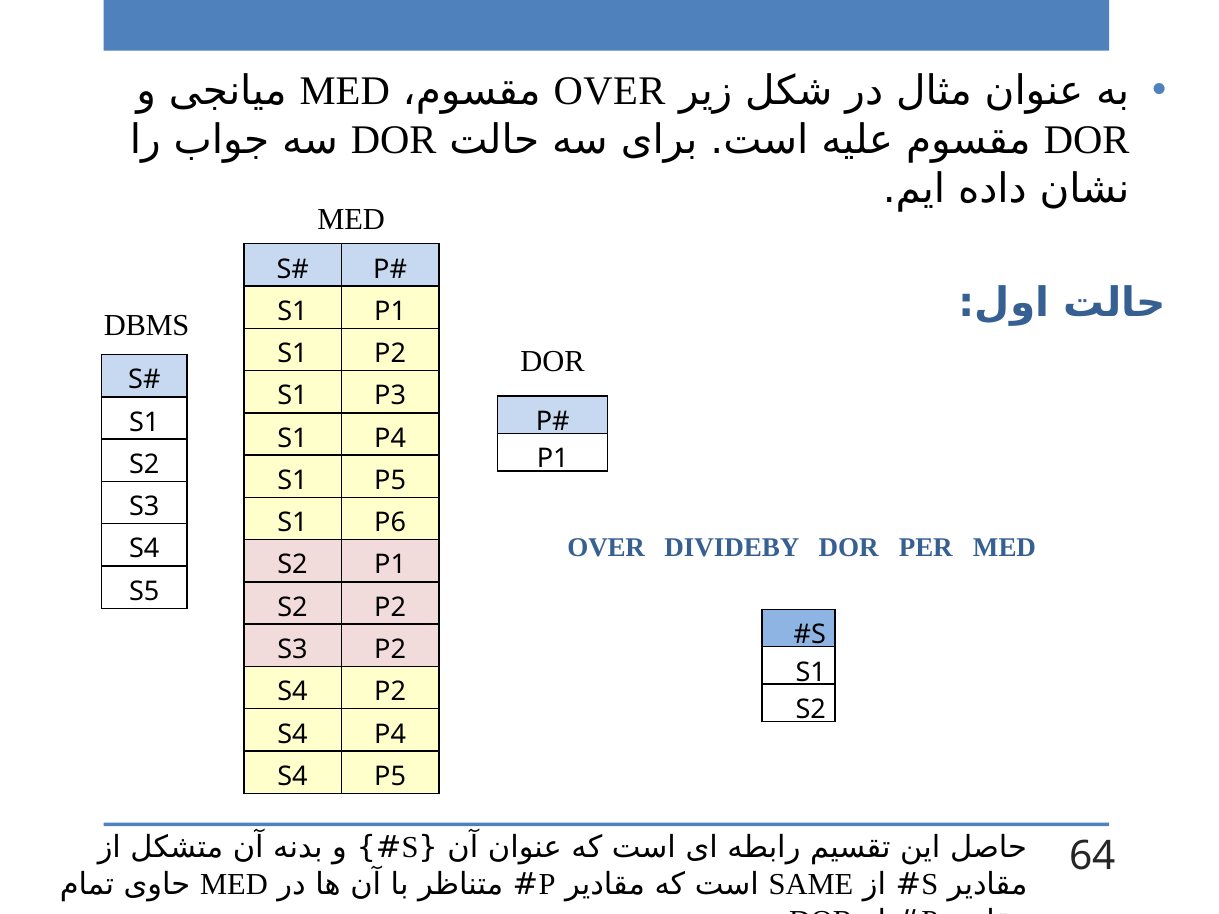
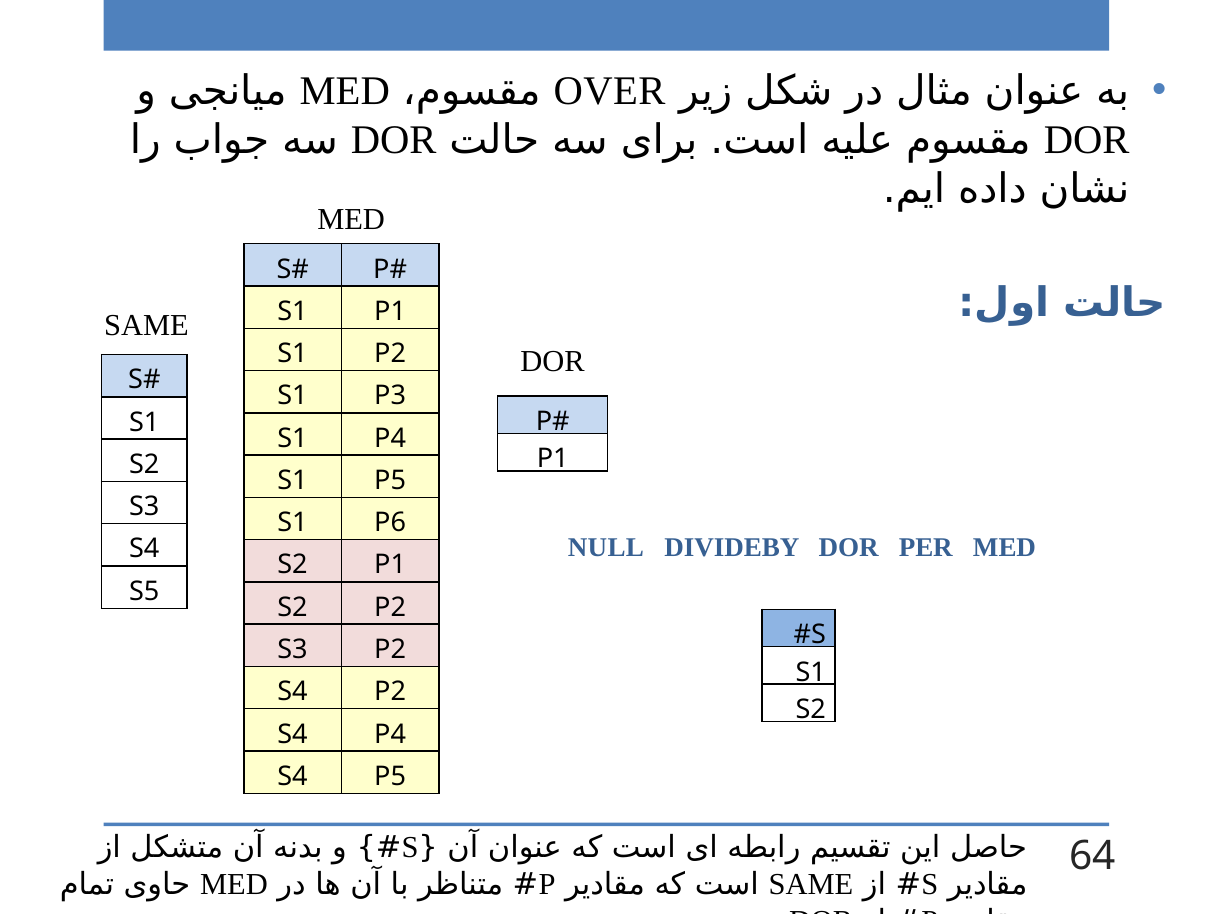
DBMS: DBMS -> SAME (146, 326)
OVER: OVER -> NULL (606, 548)
